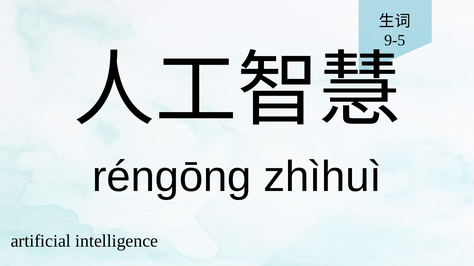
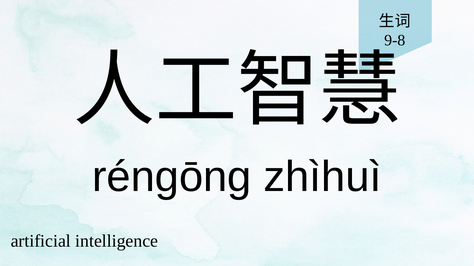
9-5: 9-5 -> 9-8 (395, 40)
